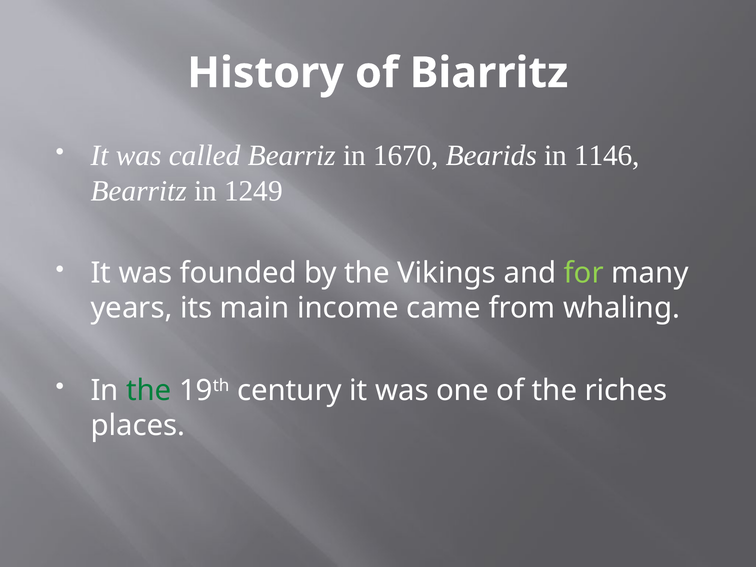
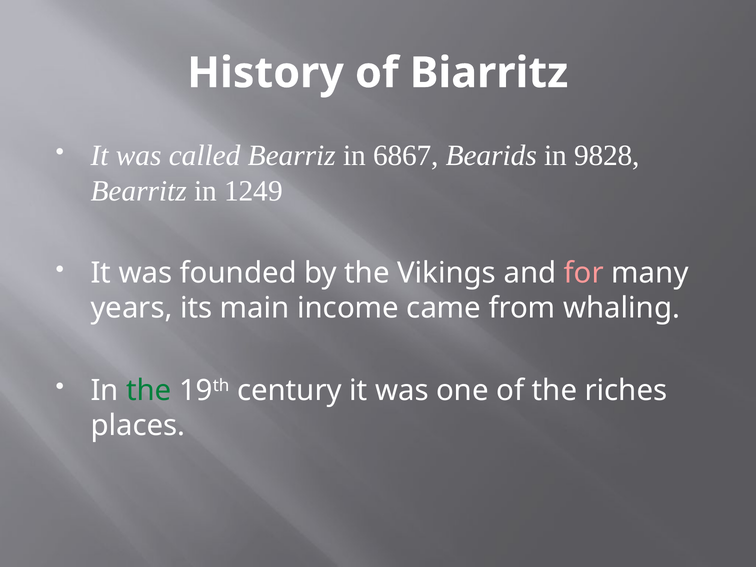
1670: 1670 -> 6867 (406, 156)
1146: 1146 -> 9828 (607, 156)
for colour: light green -> pink (584, 273)
